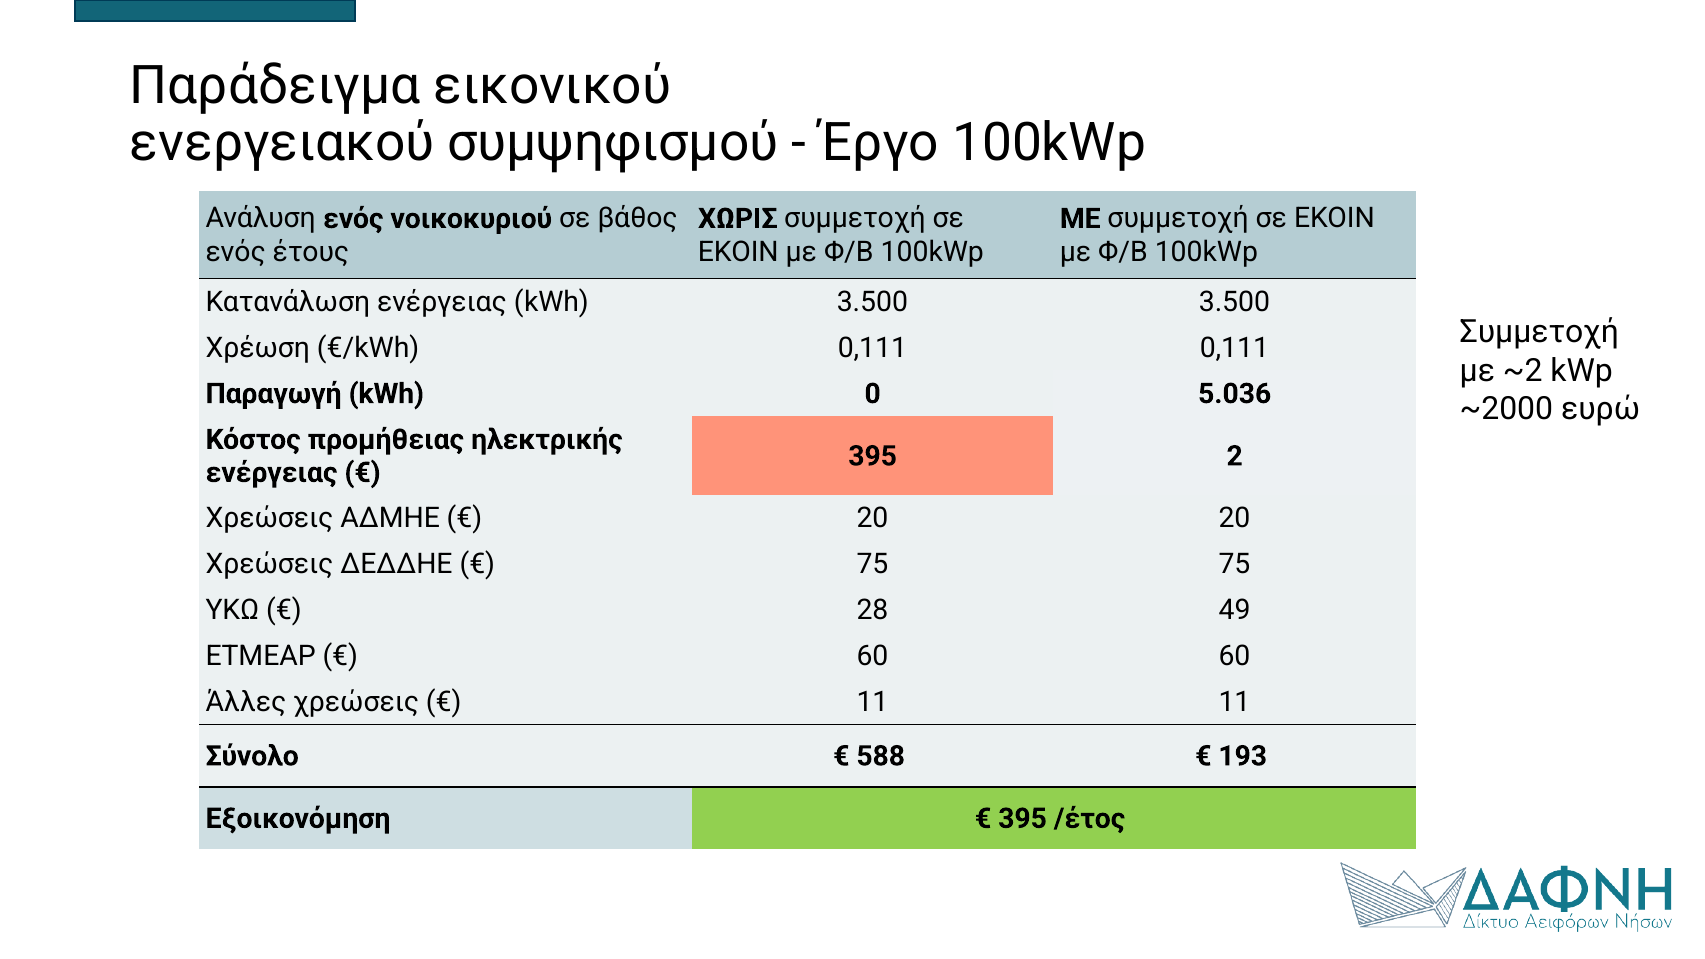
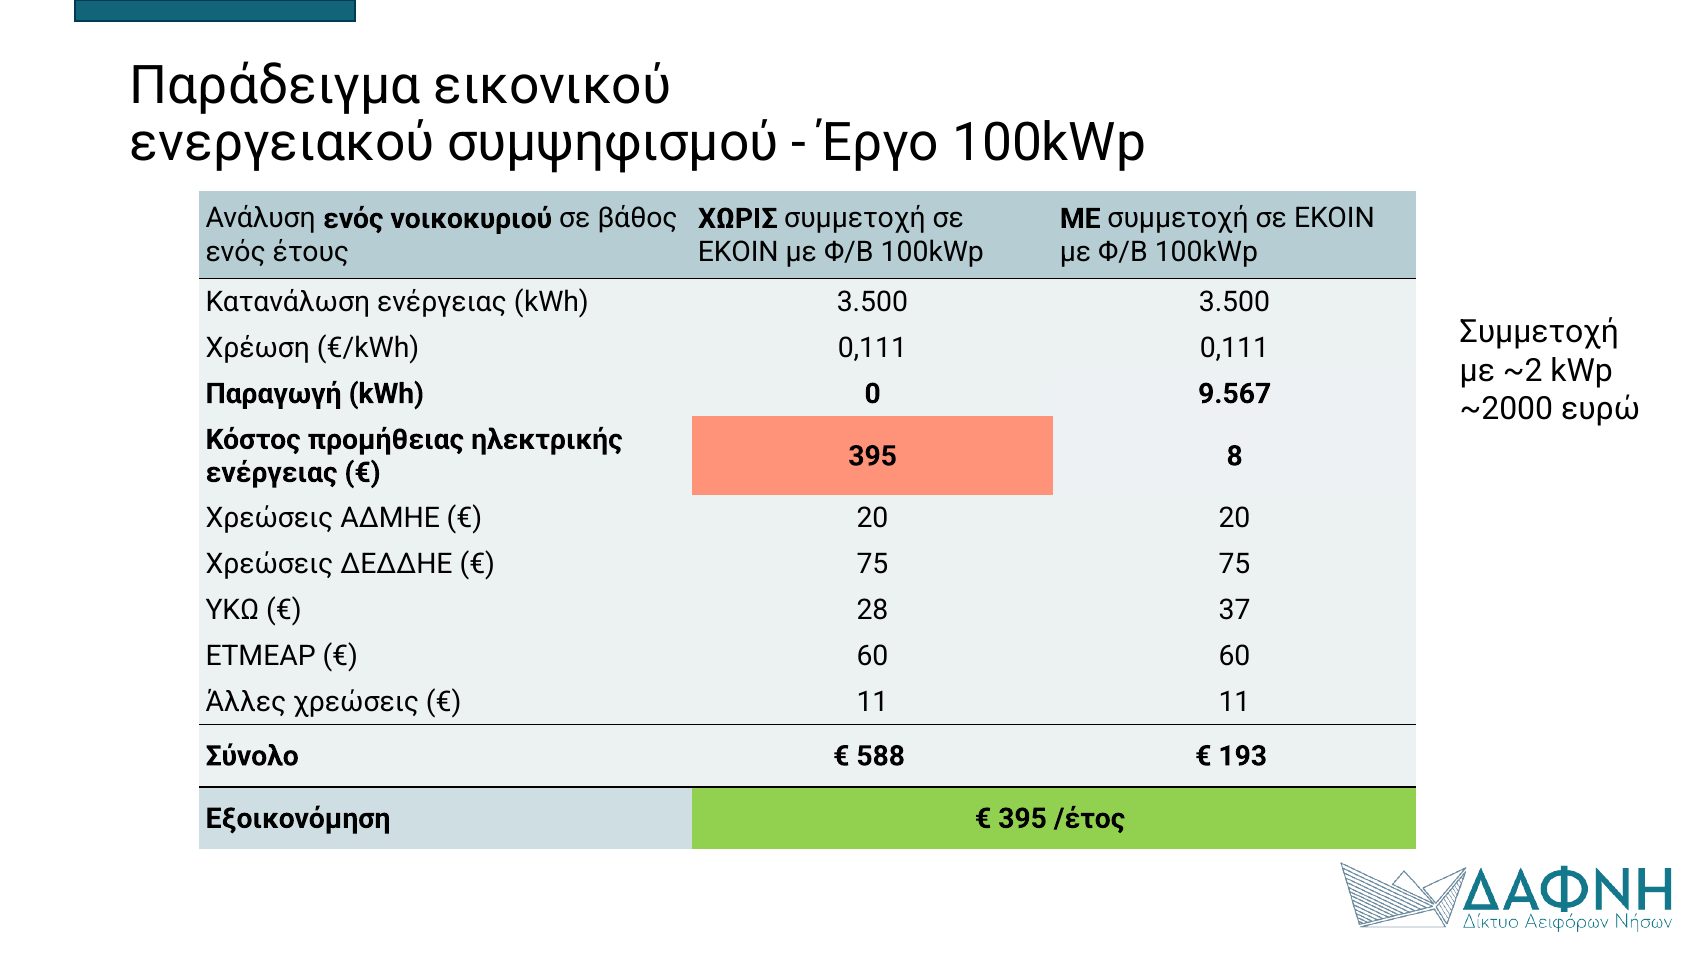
5.036: 5.036 -> 9.567 (1235, 394)
2: 2 -> 8 (1235, 456)
49: 49 -> 37 (1235, 610)
